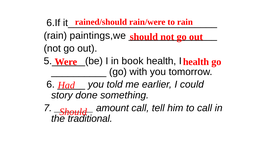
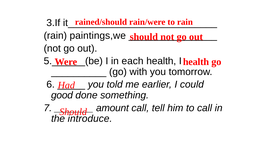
6.If: 6.If -> 3.If (53, 23)
book: book -> each (133, 61)
story: story -> good (62, 95)
traditional: traditional -> introduce (90, 119)
